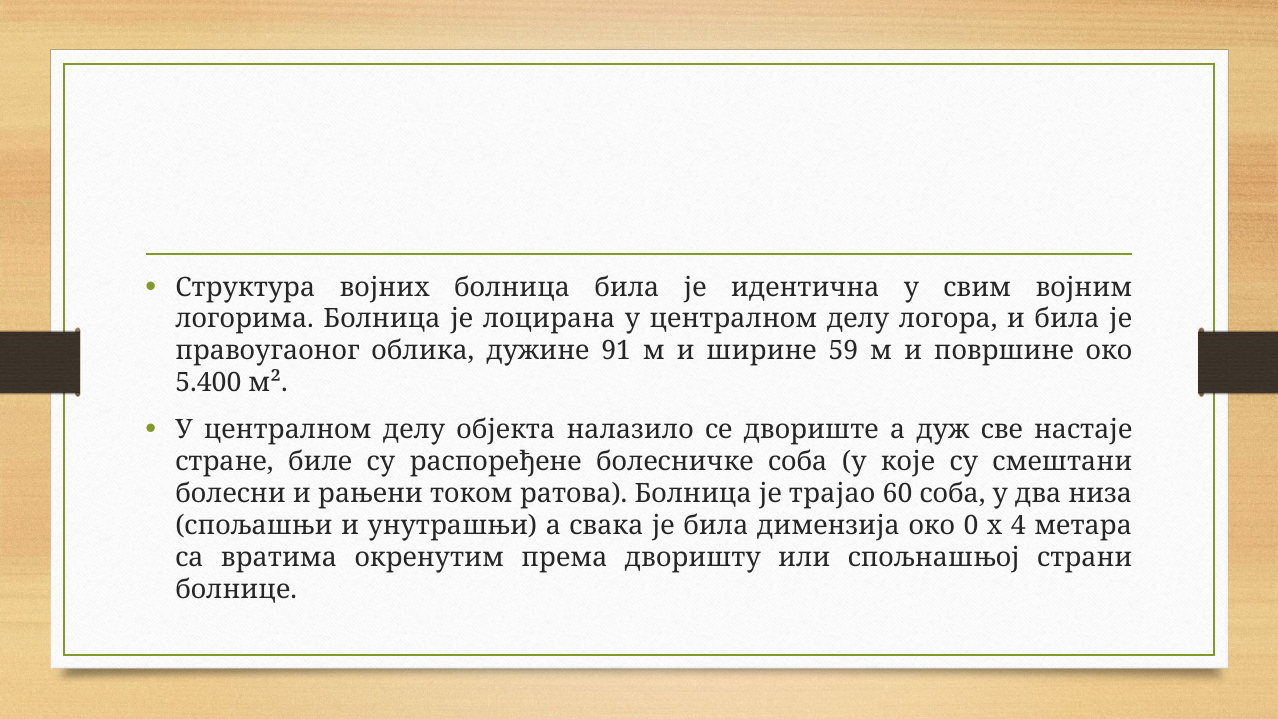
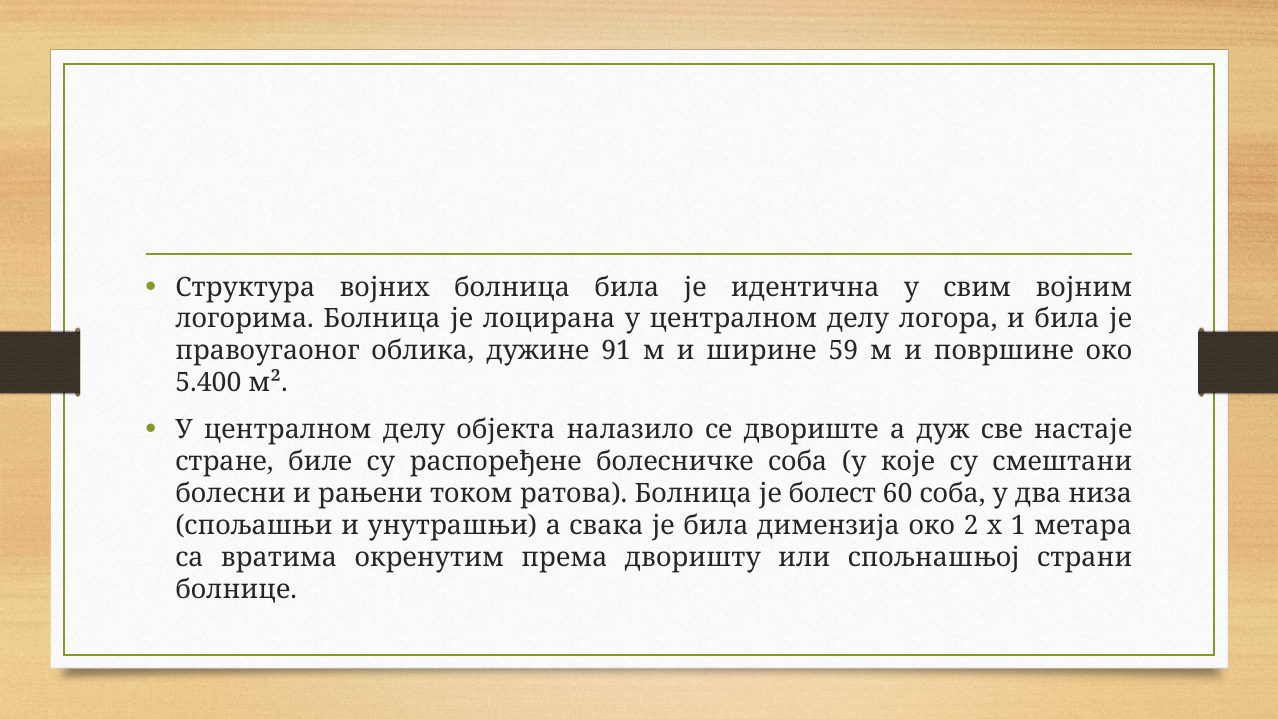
трајао: трајао -> болест (832, 493)
0: 0 -> 2 (971, 525)
4: 4 -> 1 (1018, 525)
